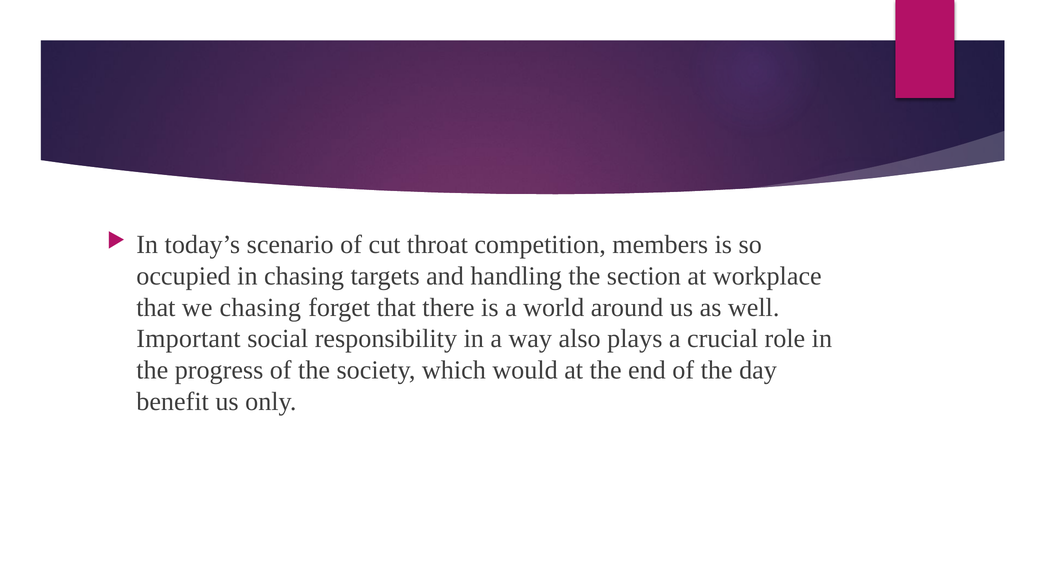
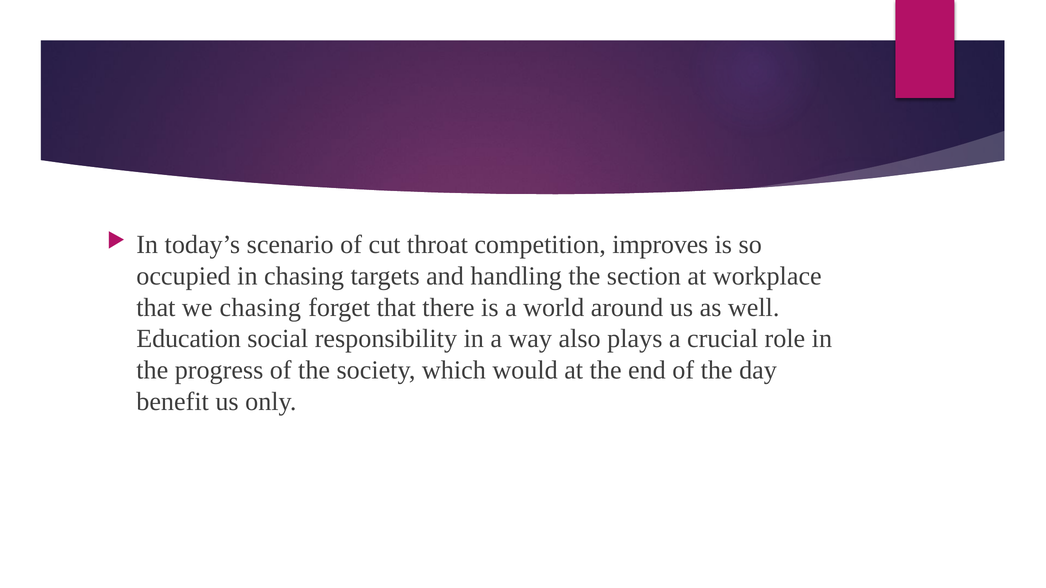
members: members -> improves (660, 245)
Important: Important -> Education (189, 339)
